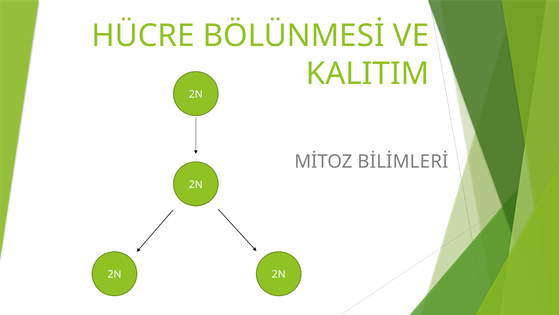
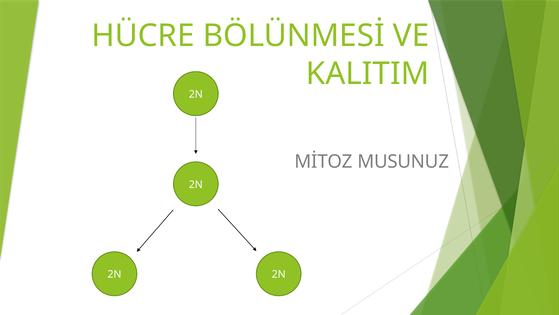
BİLİMLERİ: BİLİMLERİ -> MUSUNUZ (403, 161)
